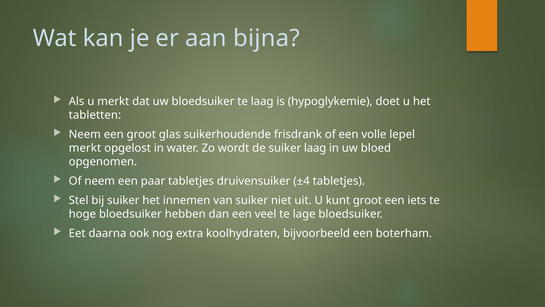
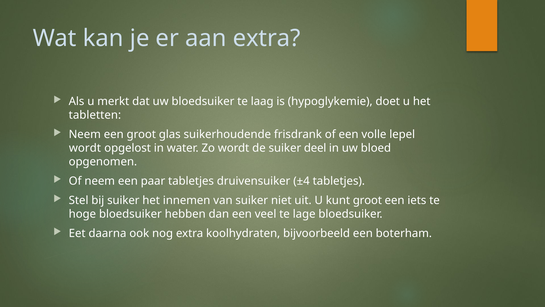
aan bijna: bijna -> extra (267, 38)
merkt: merkt -> wordt (85, 148)
suiker laag: laag -> deel (315, 148)
